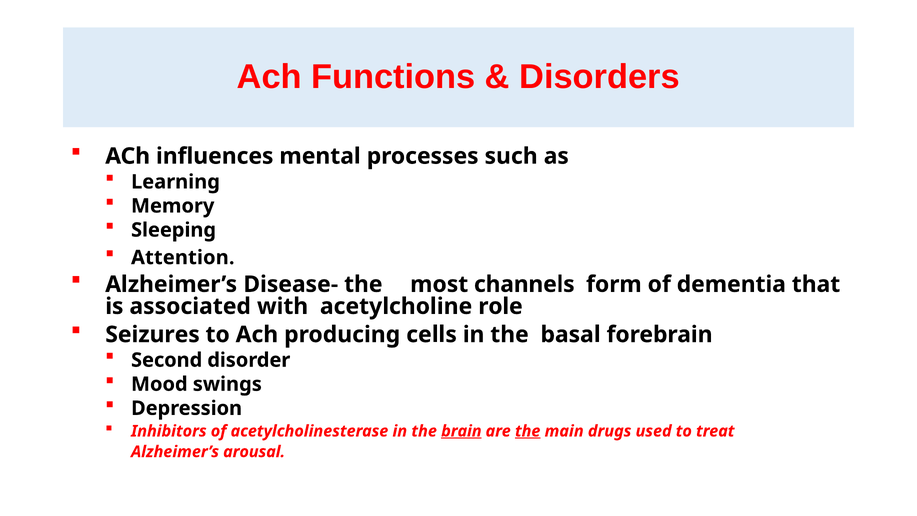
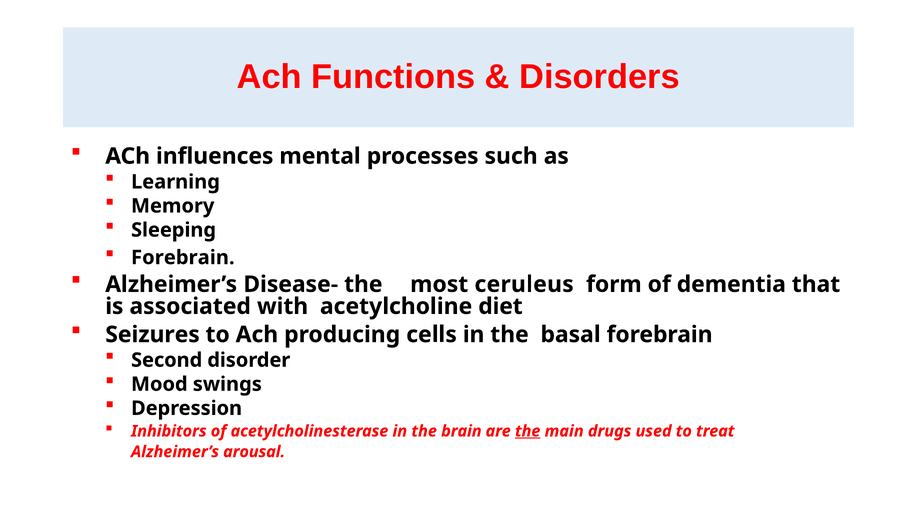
Attention: Attention -> Forebrain (183, 257)
channels: channels -> ceruleus (524, 284)
role: role -> diet (500, 306)
brain underline: present -> none (461, 431)
